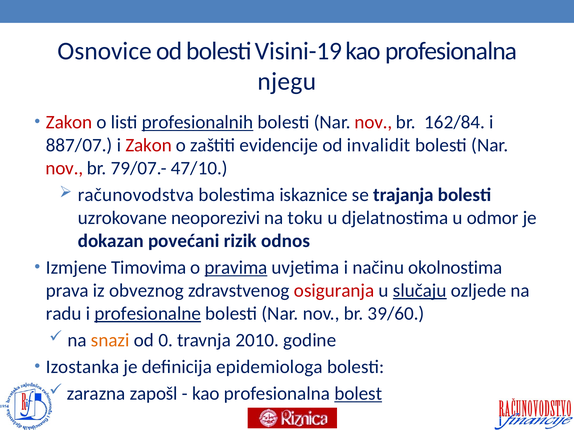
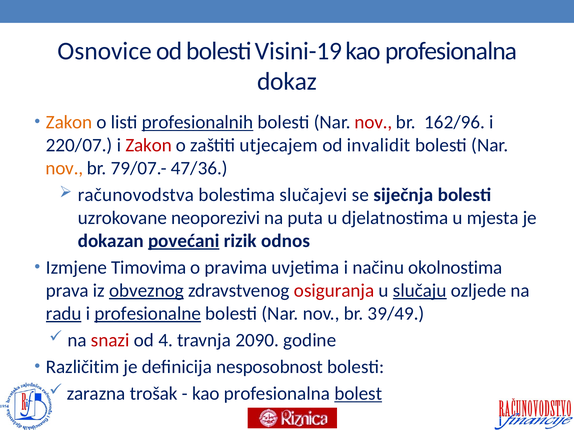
njegu: njegu -> dokaz (287, 82)
Zakon colour: red -> orange (69, 122)
162/84: 162/84 -> 162/96 (455, 122)
887/07: 887/07 -> 220/07 (79, 145)
evidencije: evidencije -> utjecajem (279, 145)
nov colour: red -> orange (64, 168)
47/10: 47/10 -> 47/36 (199, 168)
iskaznice: iskaznice -> slučajevi (313, 195)
trajanja: trajanja -> siječnja (403, 195)
toku: toku -> puta (305, 218)
odmor: odmor -> mjesta (493, 218)
povećani underline: none -> present (184, 241)
pravima underline: present -> none (236, 268)
obveznog underline: none -> present (146, 291)
radu underline: none -> present (64, 314)
39/60: 39/60 -> 39/49 (396, 314)
snazi colour: orange -> red (110, 341)
0: 0 -> 4 (166, 341)
2010: 2010 -> 2090 (257, 341)
Izostanka: Izostanka -> Različitim (83, 367)
epidemiologa: epidemiologa -> nesposobnost (270, 367)
zapošl: zapošl -> trošak (154, 394)
